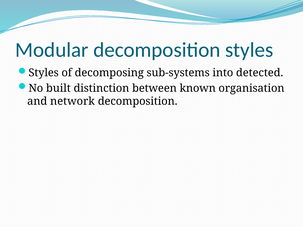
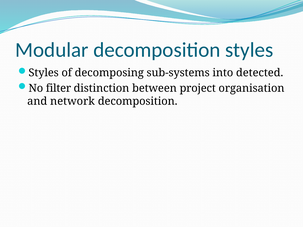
built: built -> filter (58, 88)
known: known -> project (198, 88)
